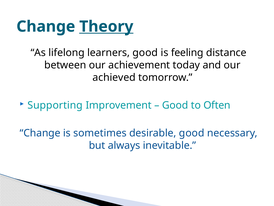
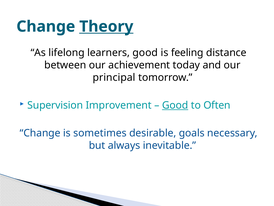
achieved: achieved -> principal (114, 77)
Supporting: Supporting -> Supervision (55, 105)
Good underline: none -> present (175, 105)
desirable good: good -> goals (192, 133)
